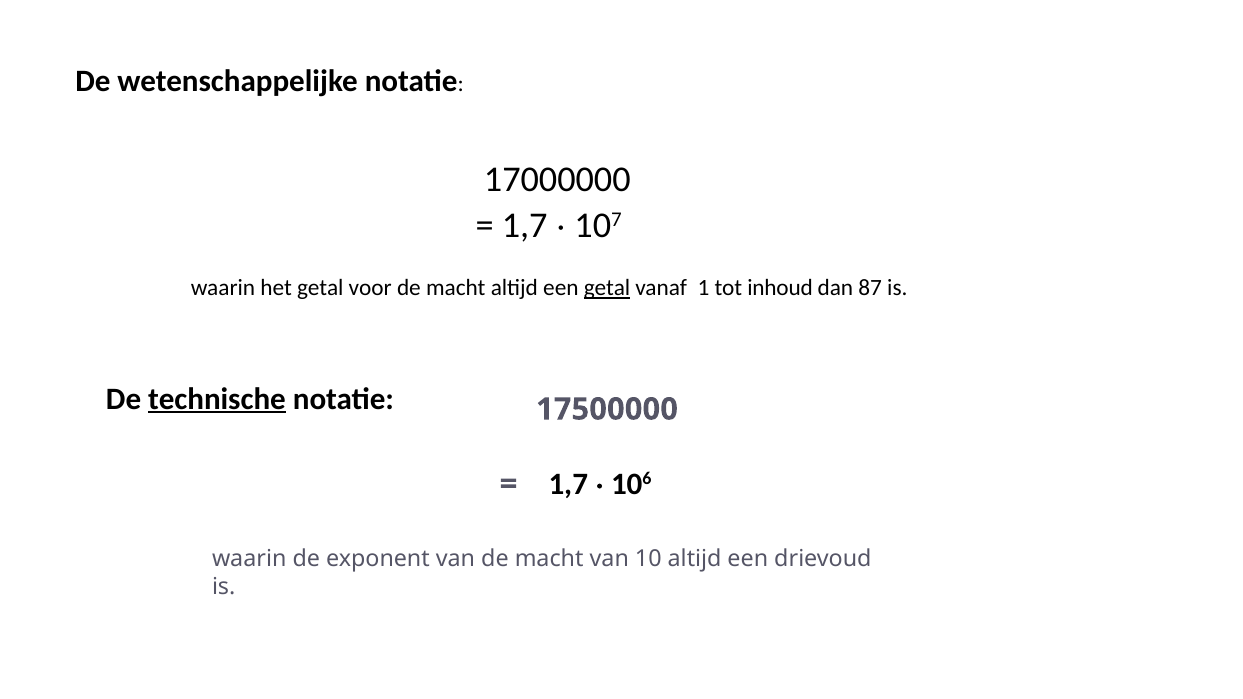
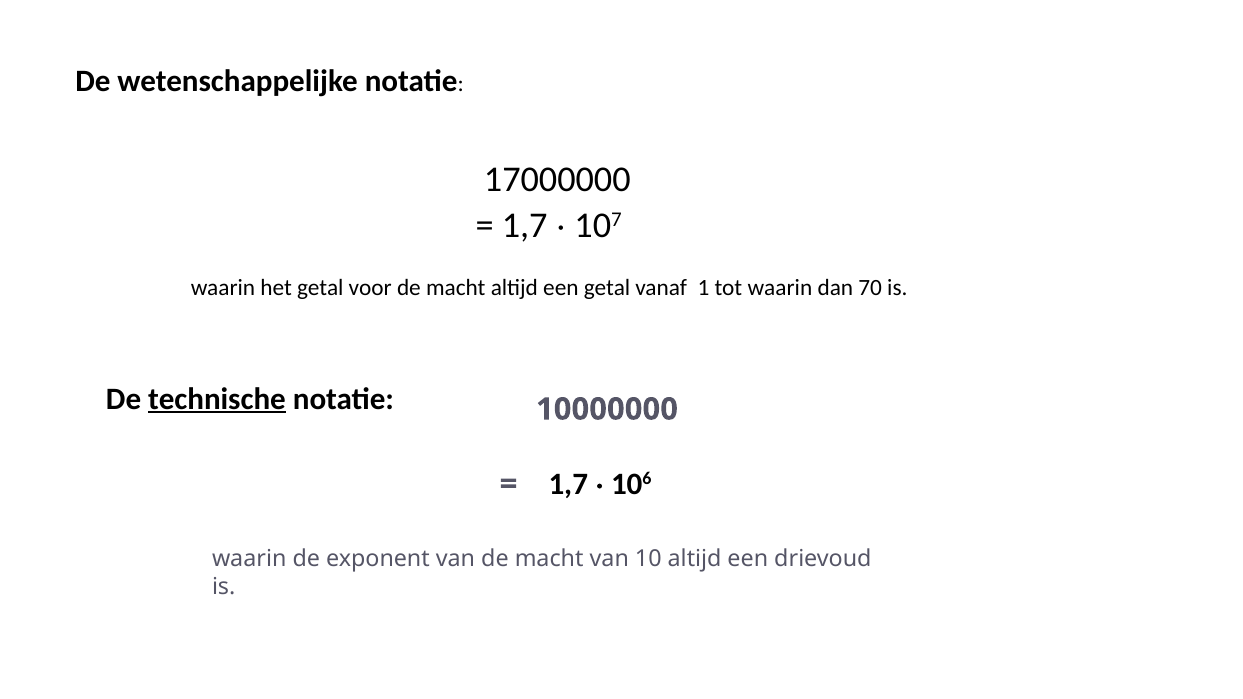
getal underline: present -> none (607, 288)
tot inhoud: inhoud -> waarin (780, 288)
87: 87 -> 70 (870, 288)
17500000: 17500000 -> 10000000 (607, 409)
